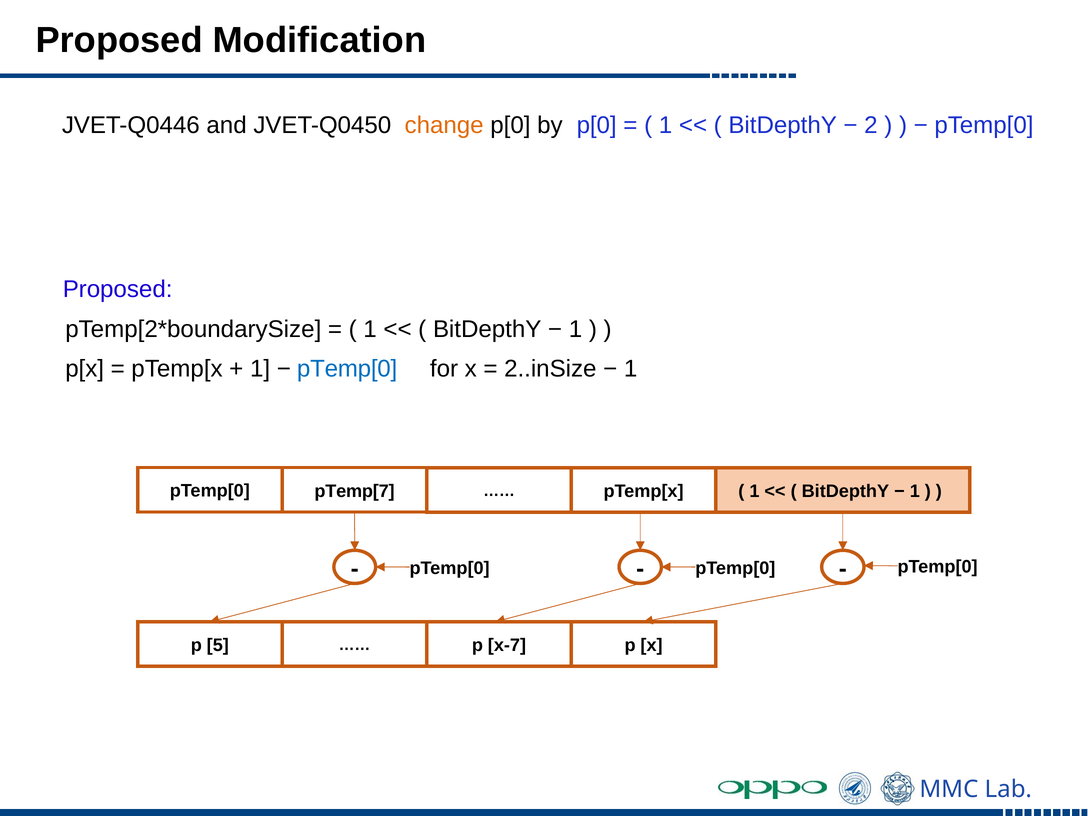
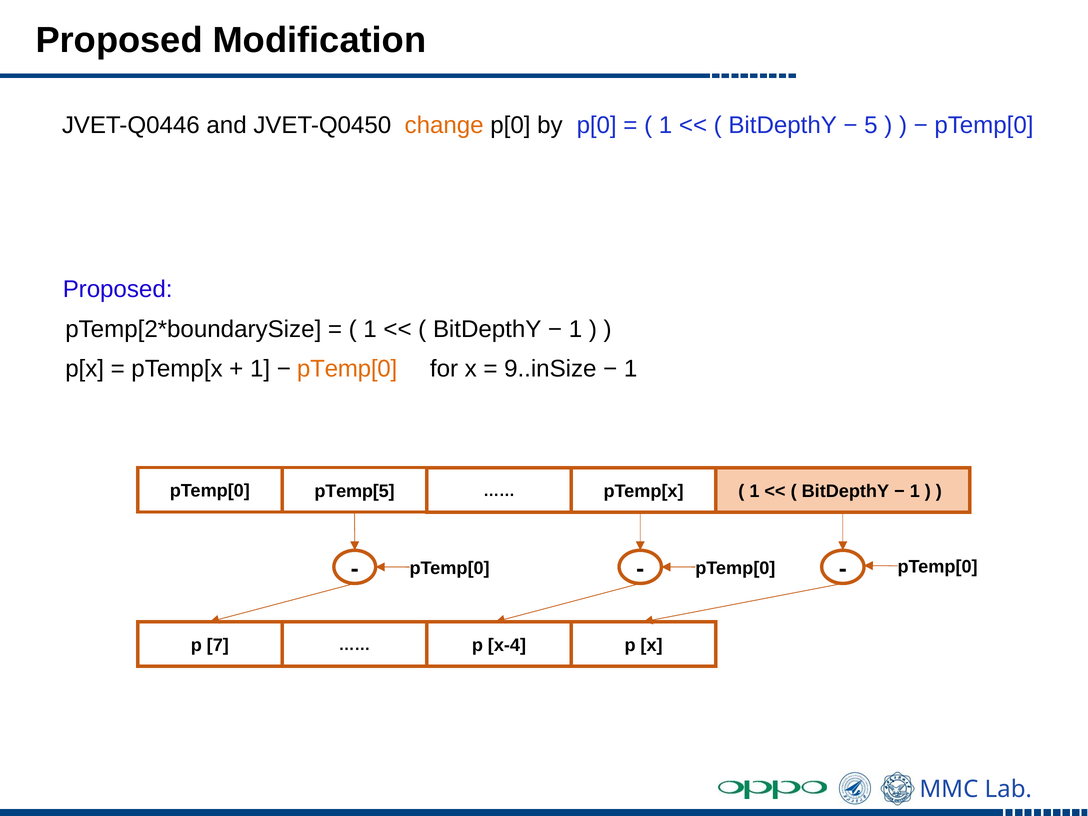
2: 2 -> 5 (871, 126)
pTemp[0 colour: blue -> orange (347, 369)
2..inSize: 2..inSize -> 9..inSize (550, 369)
pTemp[7: pTemp[7 -> pTemp[5 (355, 491)
5: 5 -> 7 (218, 645)
x-7: x-7 -> x-4 (507, 645)
